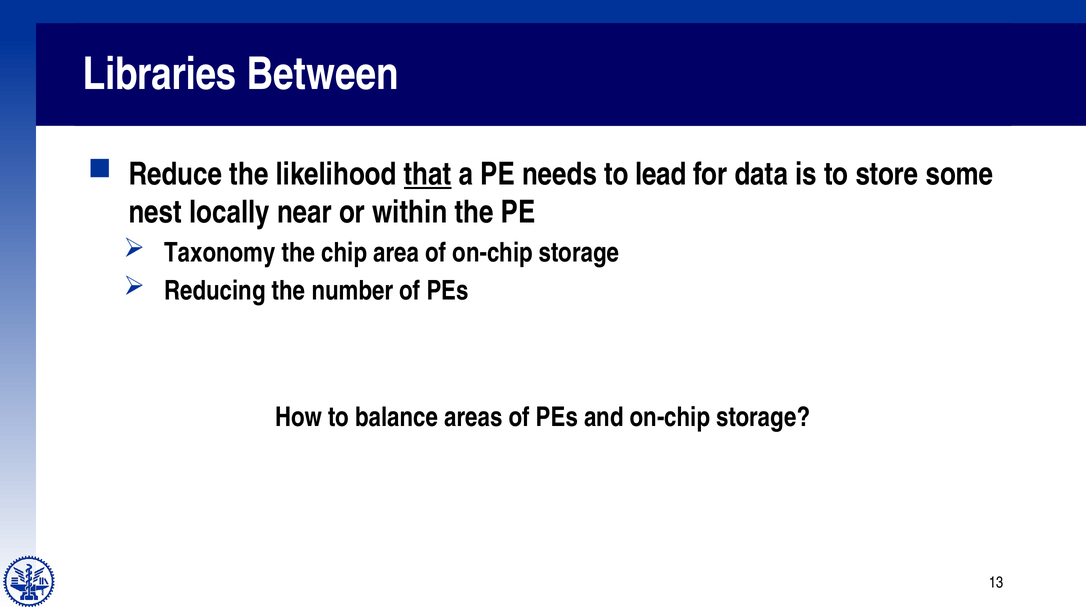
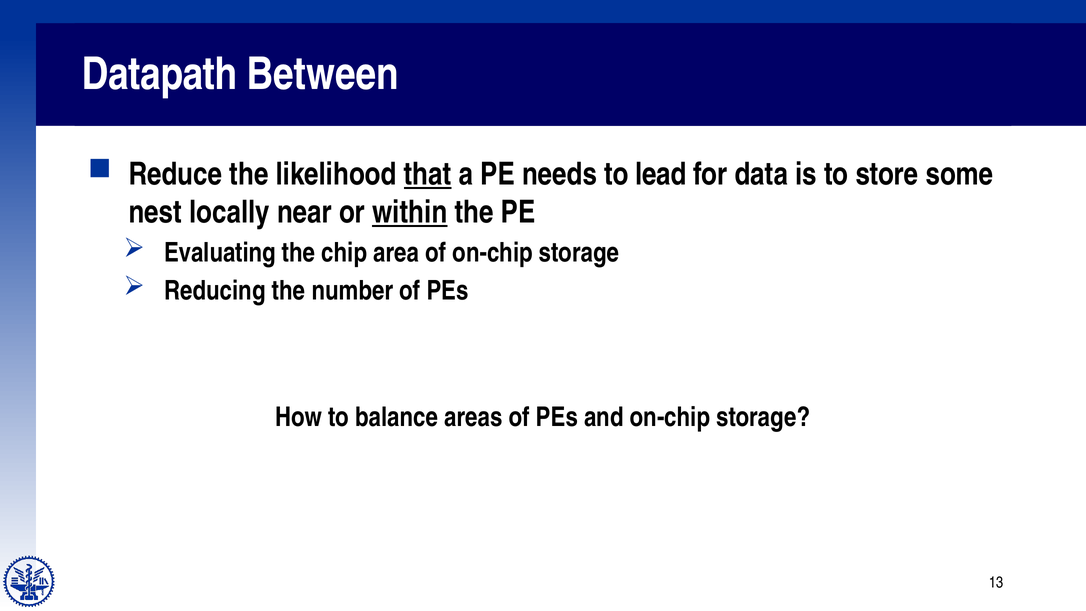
Libraries: Libraries -> Datapath (160, 74)
within underline: none -> present (410, 212)
Taxonomy: Taxonomy -> Evaluating (220, 253)
